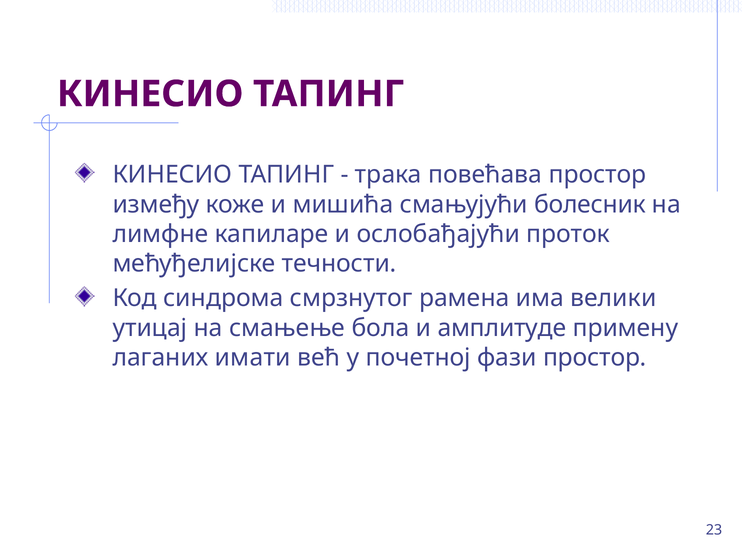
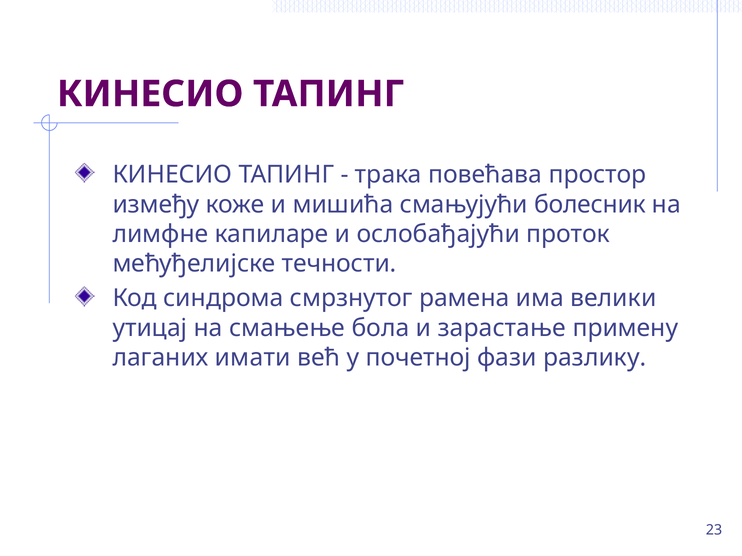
амплитуде: амплитуде -> зарастање (502, 328)
фази простор: простор -> разлику (595, 358)
